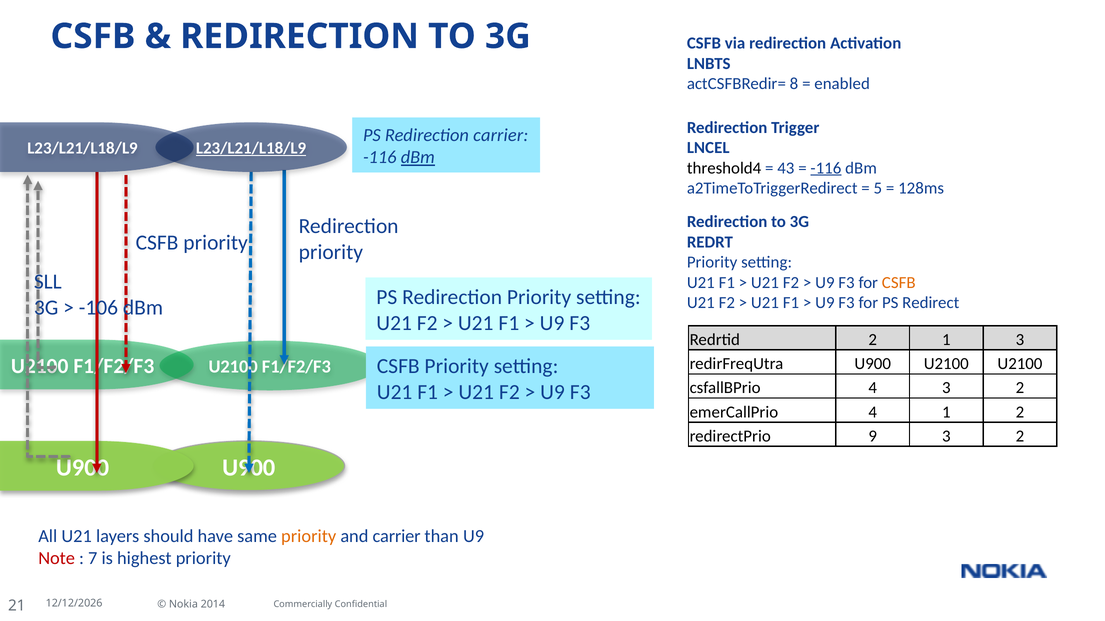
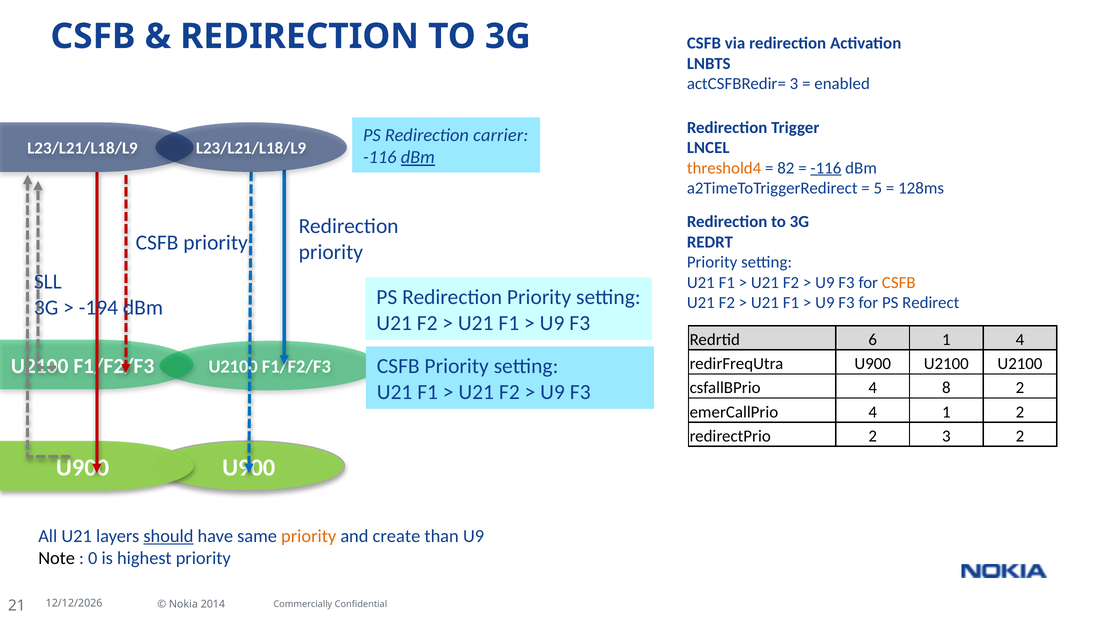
actCSFBRedir= 8: 8 -> 3 (794, 84)
L23/L21/L18/L9 underline: present -> none (251, 148)
threshold4 colour: black -> orange (724, 168)
43: 43 -> 82 (786, 168)
-106: -106 -> -194 (98, 308)
Redrtid 2: 2 -> 6 (873, 340)
1 3: 3 -> 4 (1020, 340)
4 3: 3 -> 8 (946, 388)
redirectPrio 9: 9 -> 2 (873, 437)
should underline: none -> present (168, 537)
and carrier: carrier -> create (396, 537)
Note colour: red -> black (57, 559)
7: 7 -> 0 (93, 559)
